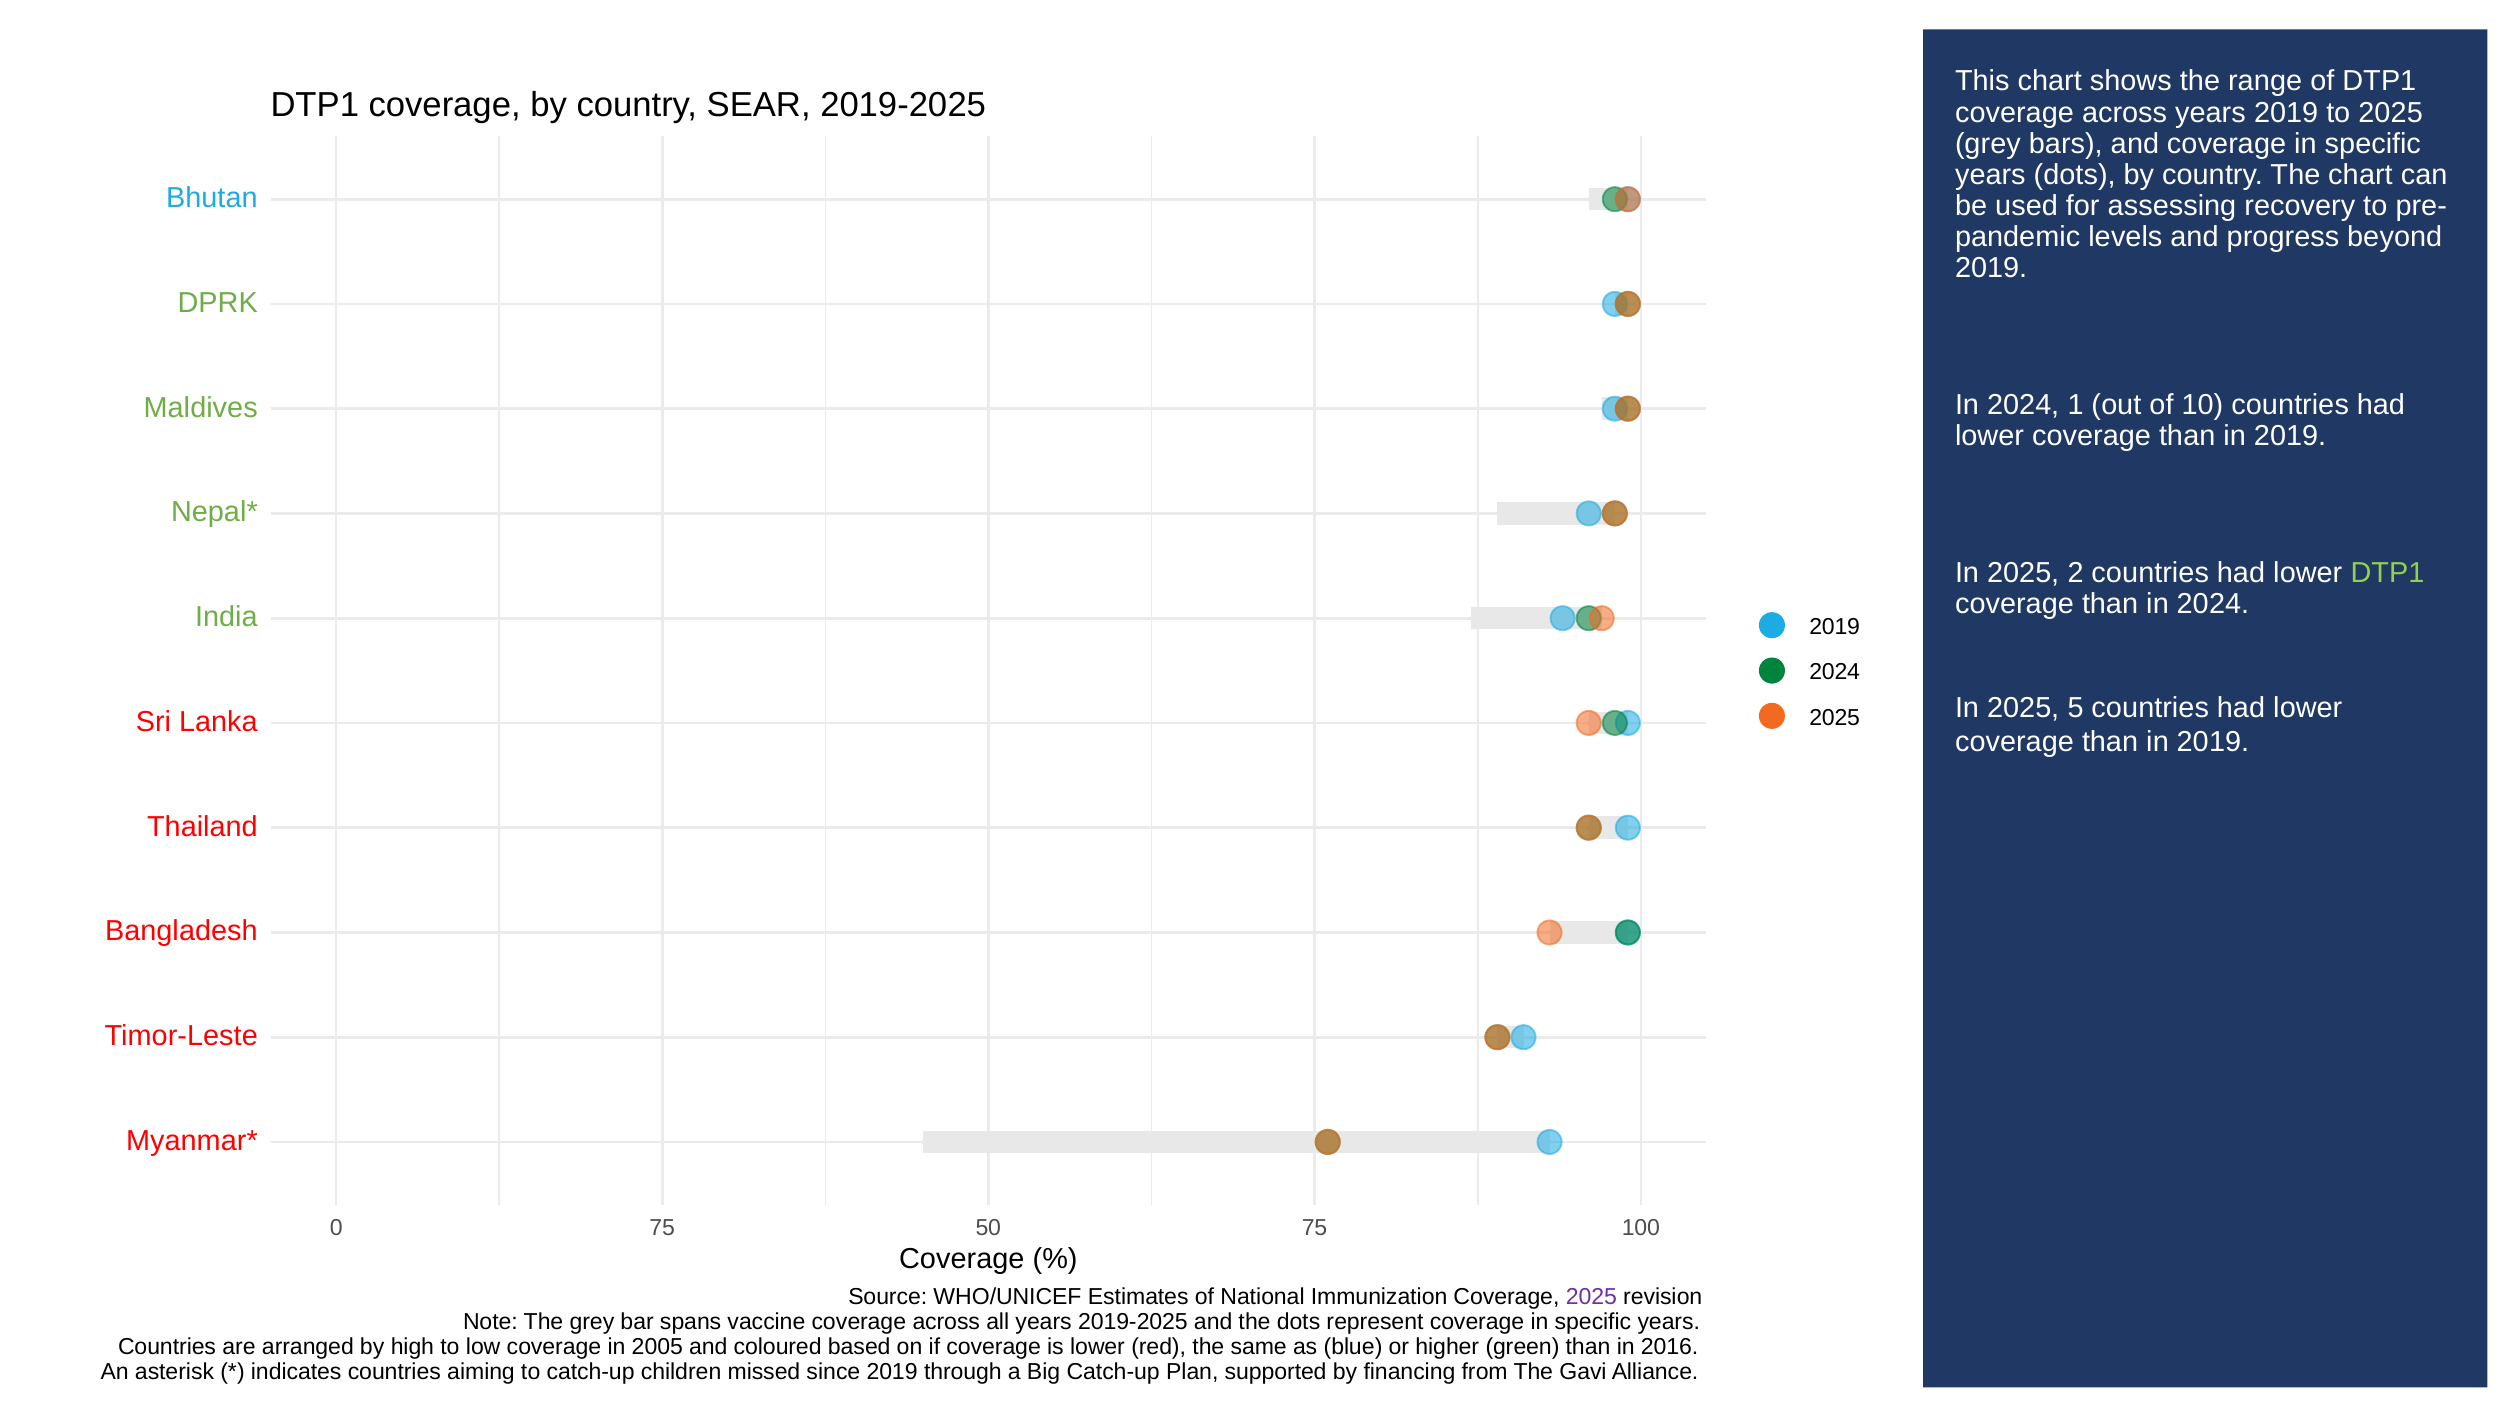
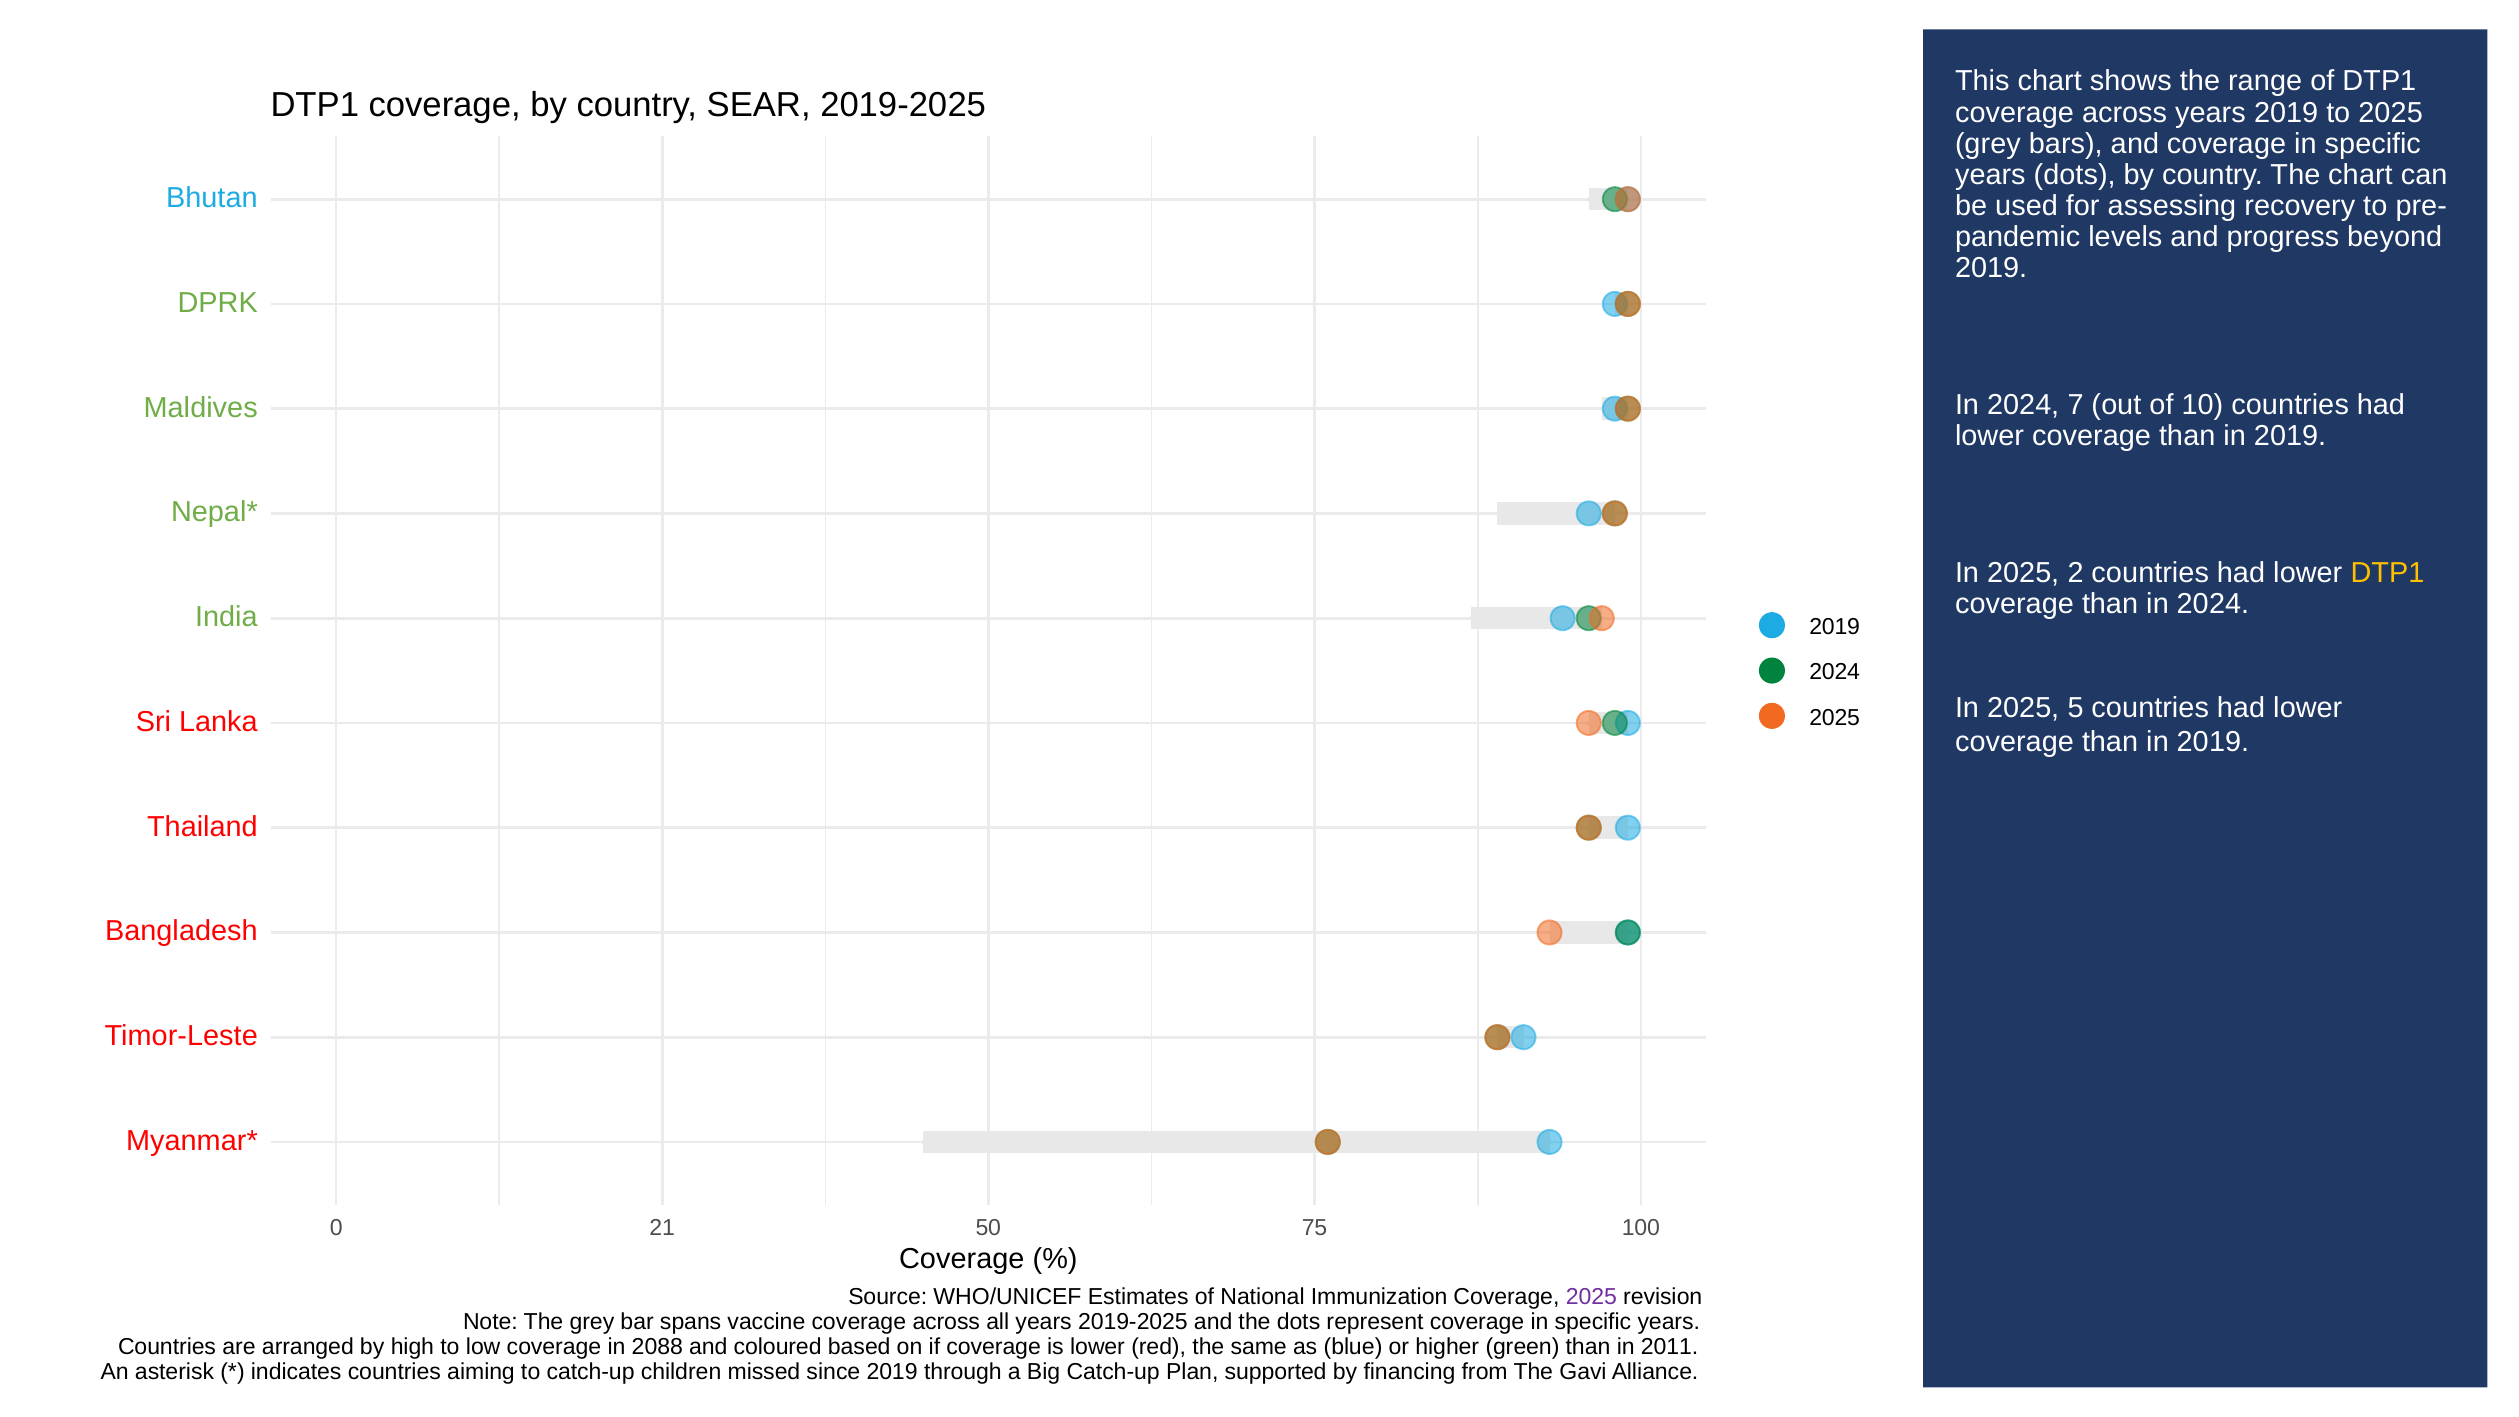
1: 1 -> 7 (2076, 405)
DTP1 colour: light green -> yellow (2388, 573)
0 75: 75 -> 21 (662, 1228)
2005: 2005 -> 2088 (657, 1347)
2016: 2016 -> 2011 (1670, 1347)
